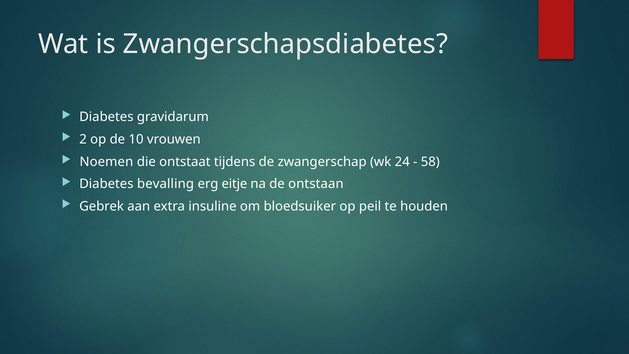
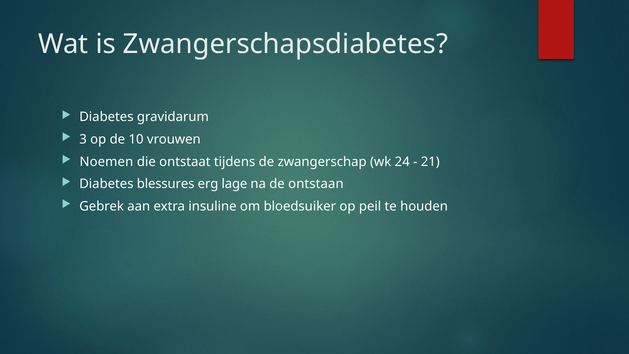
2: 2 -> 3 (83, 139)
58: 58 -> 21 (430, 162)
bevalling: bevalling -> blessures (166, 184)
eitje: eitje -> lage (234, 184)
